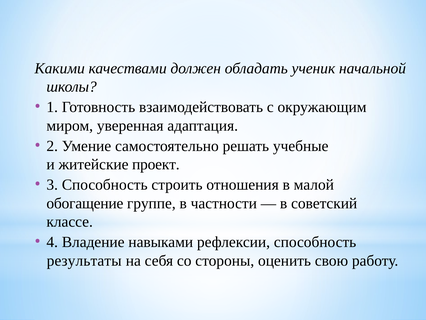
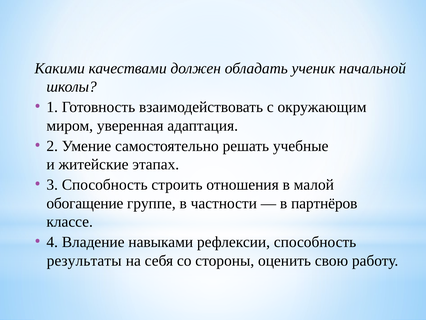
проект: проект -> этапах (156, 164)
советский: советский -> партнёров (324, 203)
